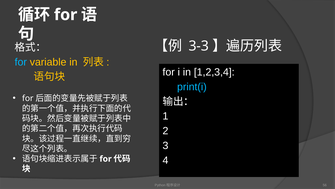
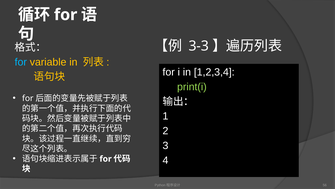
print(i colour: light blue -> light green (192, 87)
